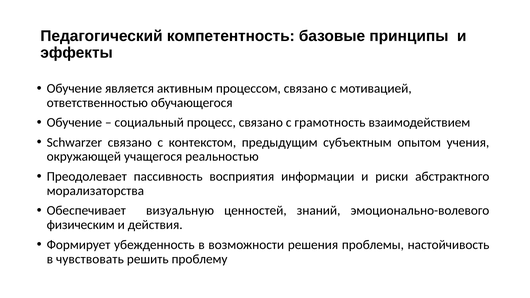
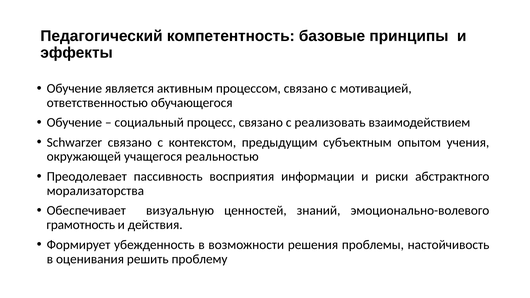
грамотность: грамотность -> реализовать (330, 123)
физическим: физическим -> грамотность (81, 225)
чувствовать: чувствовать -> оценивания (90, 259)
